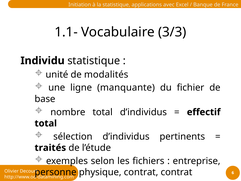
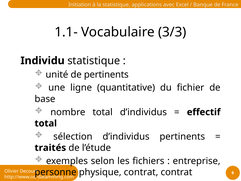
de modalités: modalités -> pertinents (106, 74)
manquante: manquante -> quantitative (126, 88)
